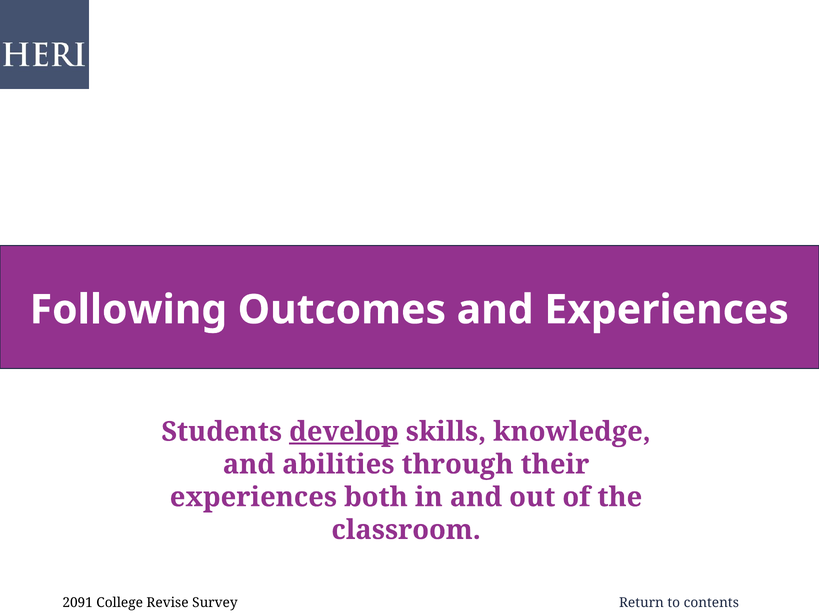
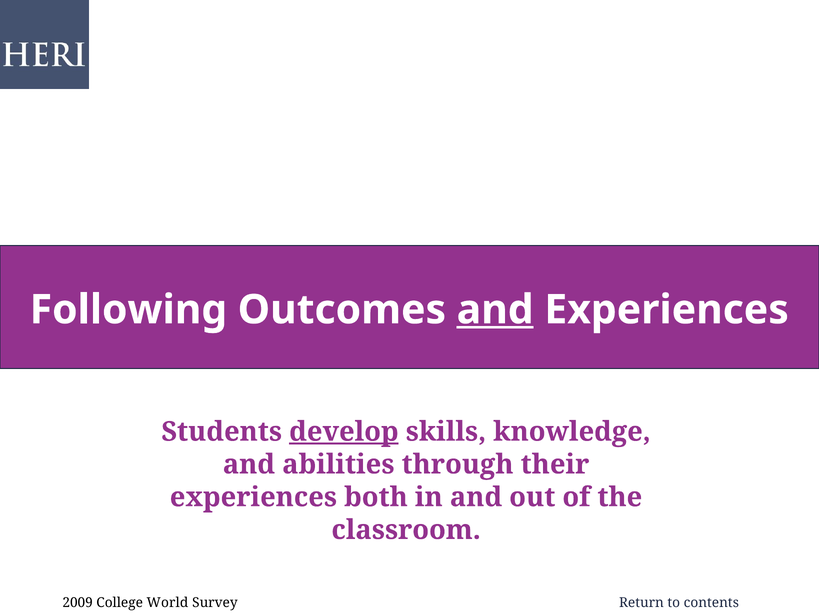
and underline: none -> present (495, 310)
2091: 2091 -> 2009 (78, 603)
Revise: Revise -> World (167, 603)
